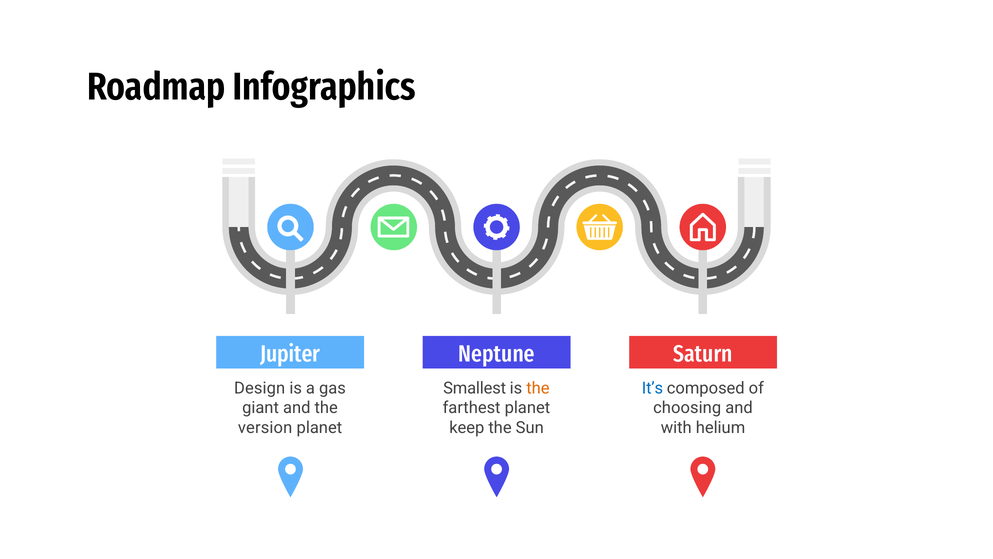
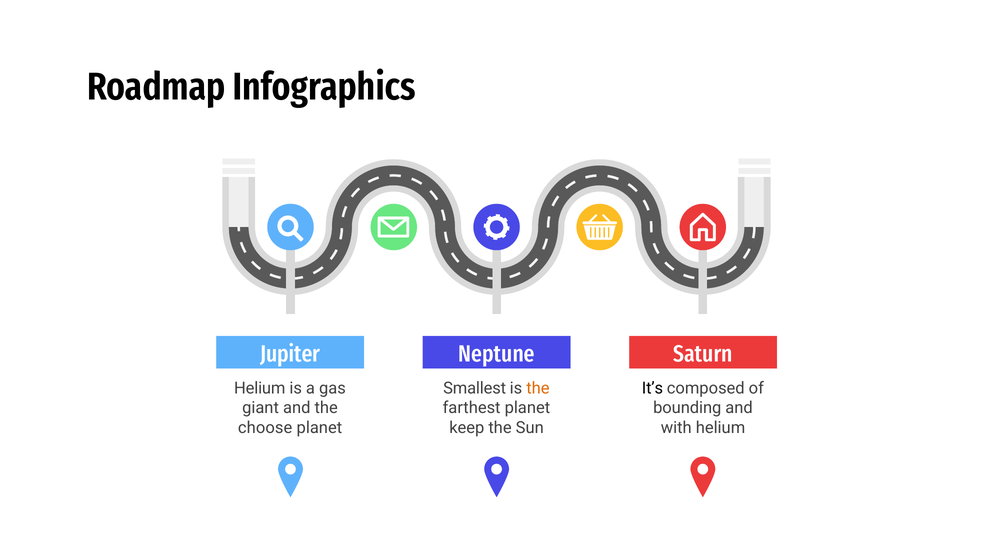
Design: Design -> Helium (260, 388)
It’s colour: blue -> black (652, 388)
choosing: choosing -> bounding (687, 408)
version: version -> choose (265, 428)
